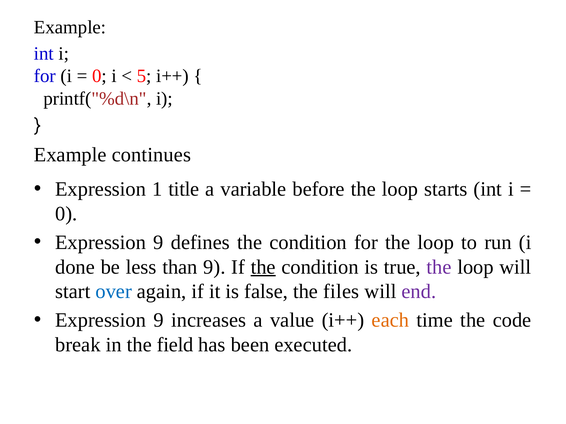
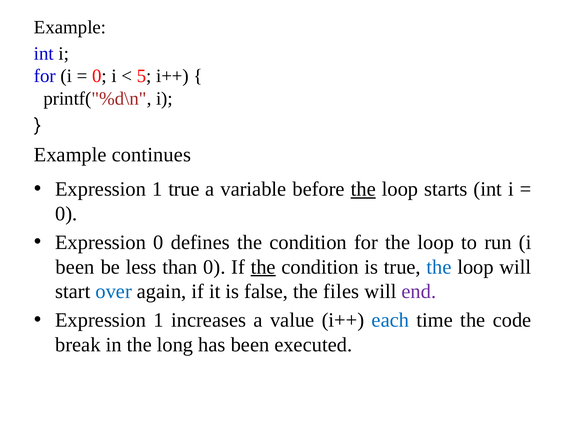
1 title: title -> true (184, 189)
the underline: none -> present (363, 189)
9: 9 -> 0 (158, 243)
done: done -> been (75, 267)
than 9: 9 -> 0 (214, 267)
the colour: purple -> blue (439, 267)
9: 9 -> 1 (159, 320)
each colour: orange -> blue (390, 320)
field: field -> long (175, 345)
